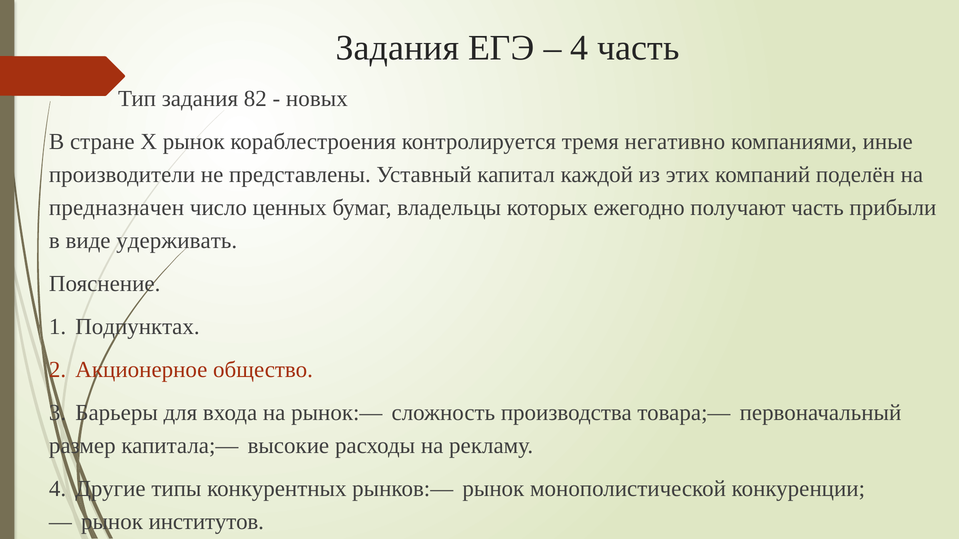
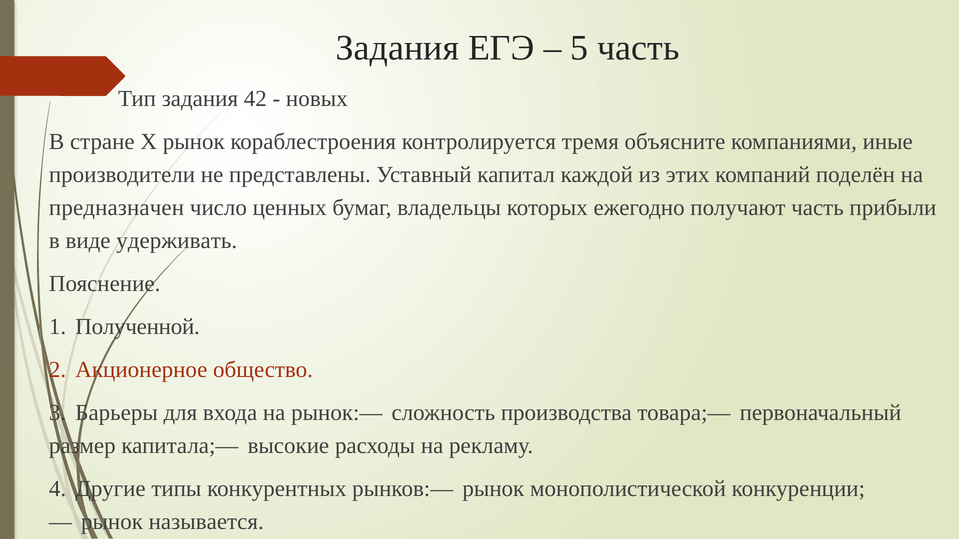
4: 4 -> 5 (579, 48)
82: 82 -> 42 (255, 99)
негативно: негативно -> объясните (675, 142)
Подпунктах: Подпунктах -> Полученной (138, 327)
институтов: институтов -> называется (206, 522)
